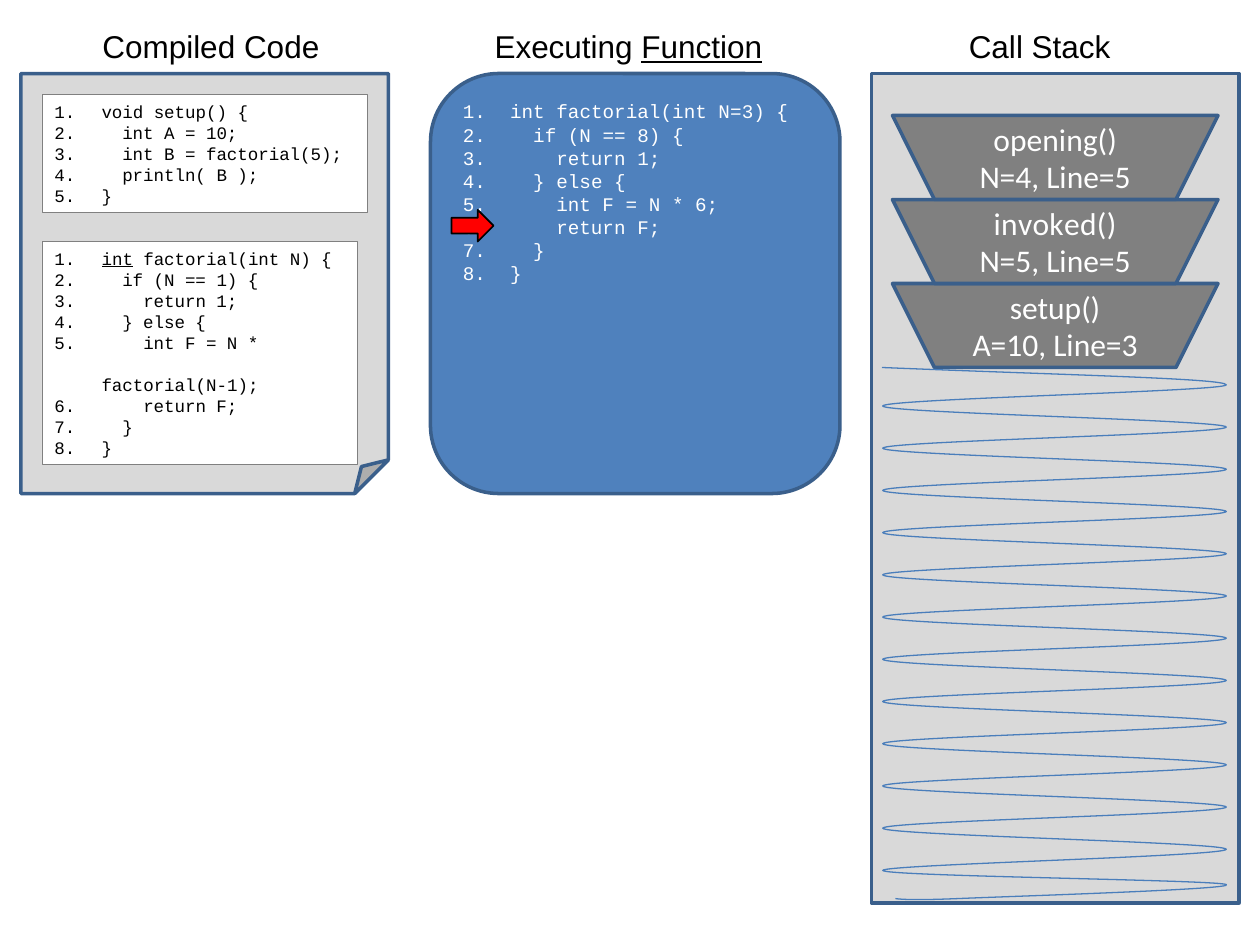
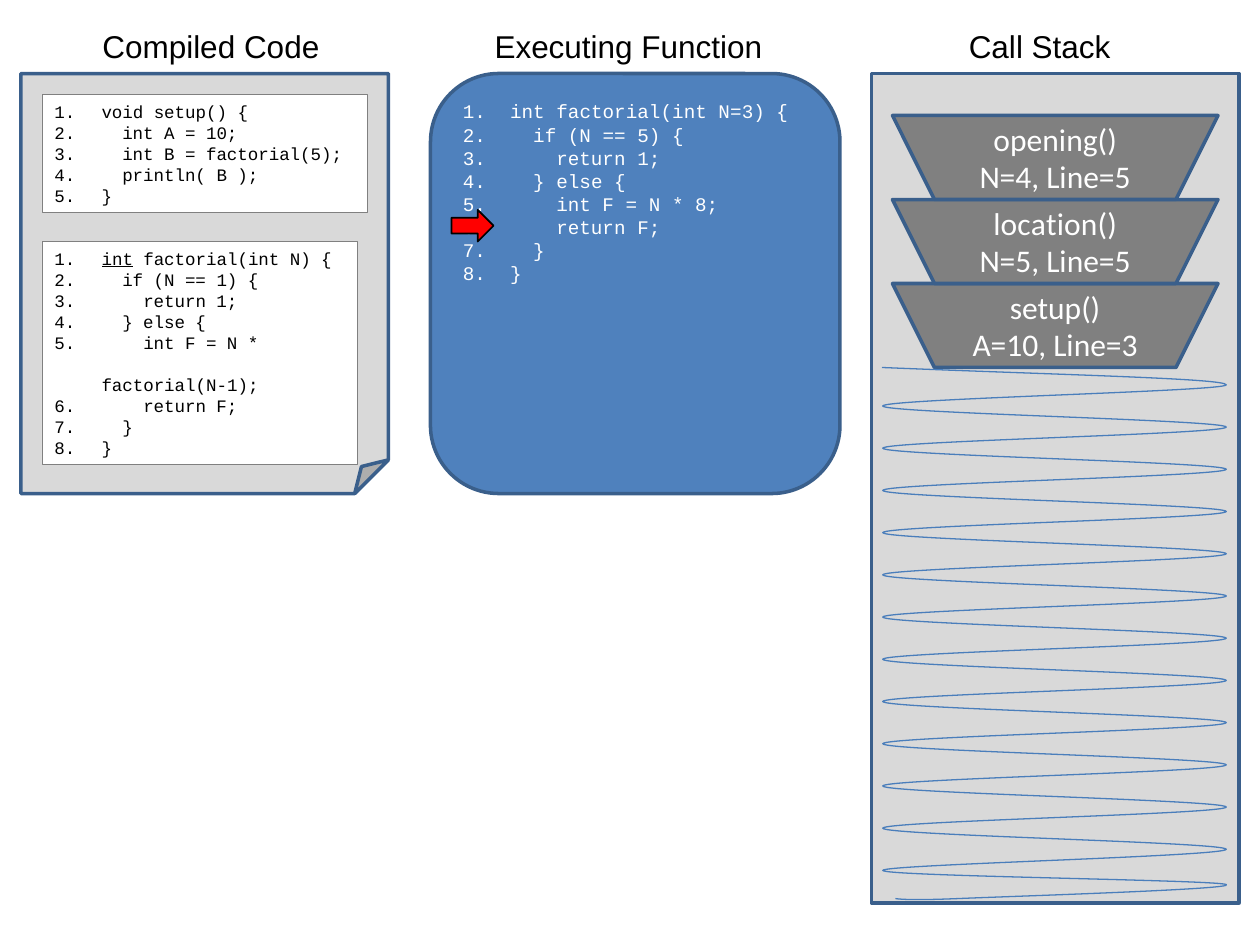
Function underline: present -> none (702, 48)
8: 8 -> 5 (649, 136)
6: 6 -> 8 (707, 205)
invoked(: invoked( -> location( (1055, 225)
